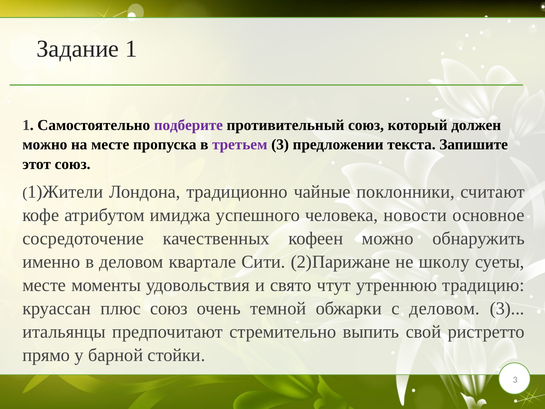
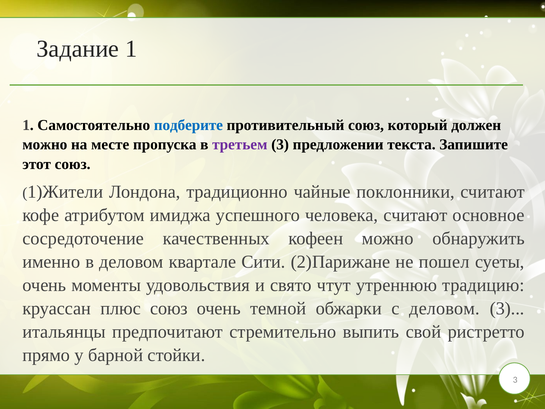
подберите colour: purple -> blue (188, 125)
человека новости: новости -> считают (415, 215)
школу: школу -> пошел (444, 262)
месте: месте -> очень (44, 285)
